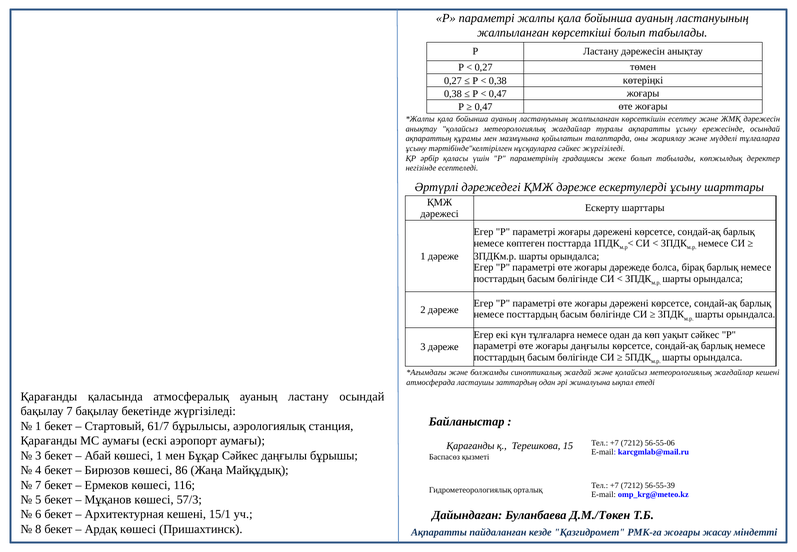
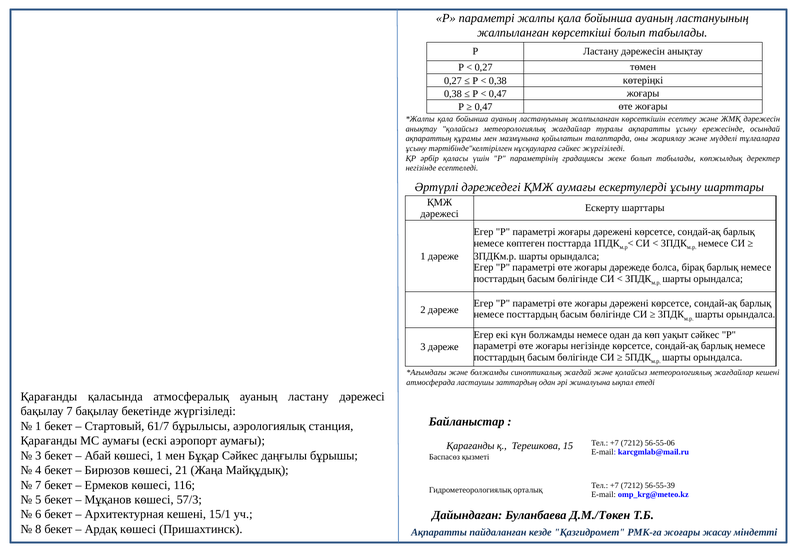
ҚМЖ дәреже: дәреже -> аумағы (576, 187)
күн тұлғаларға: тұлғаларға -> болжамды (552, 335)
жоғары даңғылы: даңғылы -> негізінде (590, 346)
ластану осындай: осындай -> дәрежесі (362, 396)
86: 86 -> 21 (181, 470)
